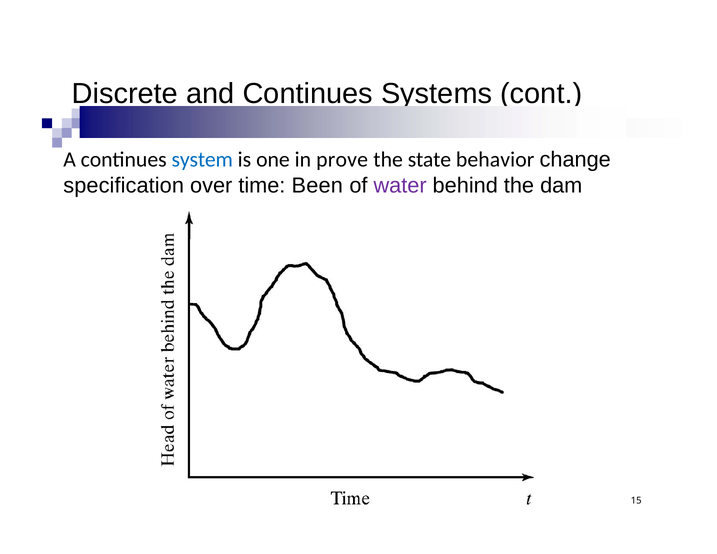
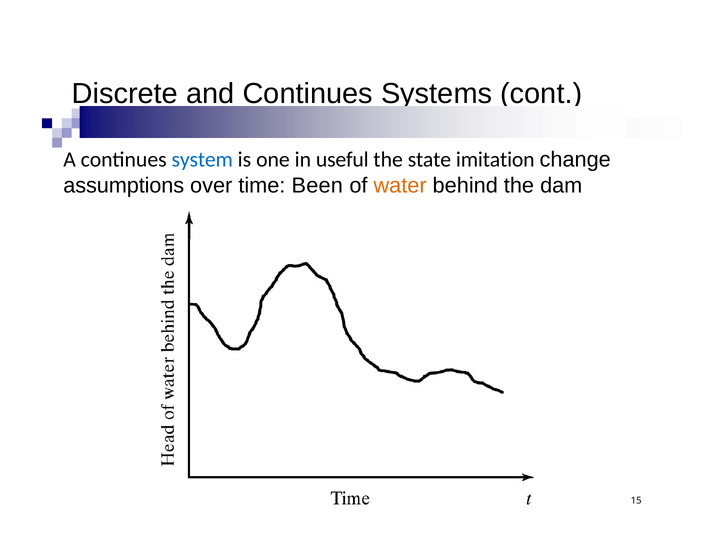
prove: prove -> useful (342, 159)
behavior: behavior -> imitation (495, 159)
specification: specification -> assumptions (124, 186)
water colour: purple -> orange (400, 186)
